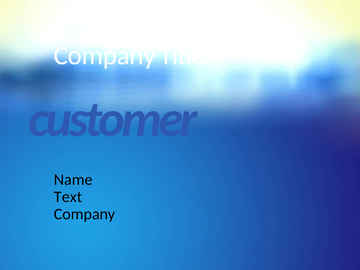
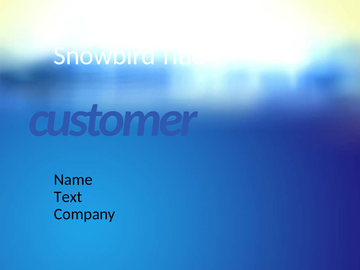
Company: Company -> Snowbird (105, 55)
